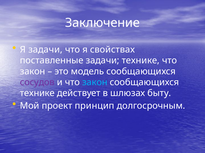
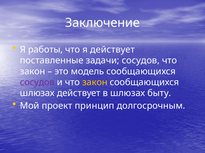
Я задачи: задачи -> работы (45, 50)
я свойствах: свойствах -> действует (112, 50)
задачи технике: технике -> сосудов (141, 61)
закон colour: light blue -> yellow (95, 83)
технике: технике -> шлюзах (37, 94)
